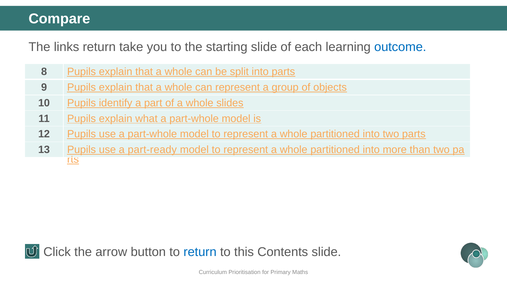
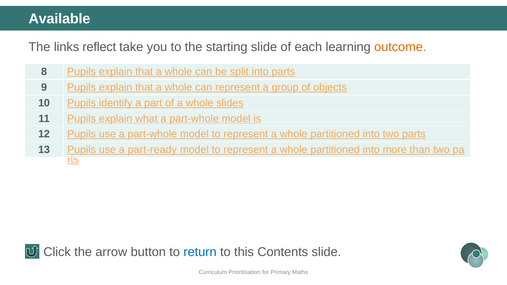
Compare: Compare -> Available (59, 19)
links return: return -> reflect (99, 47)
outcome colour: blue -> orange (400, 47)
